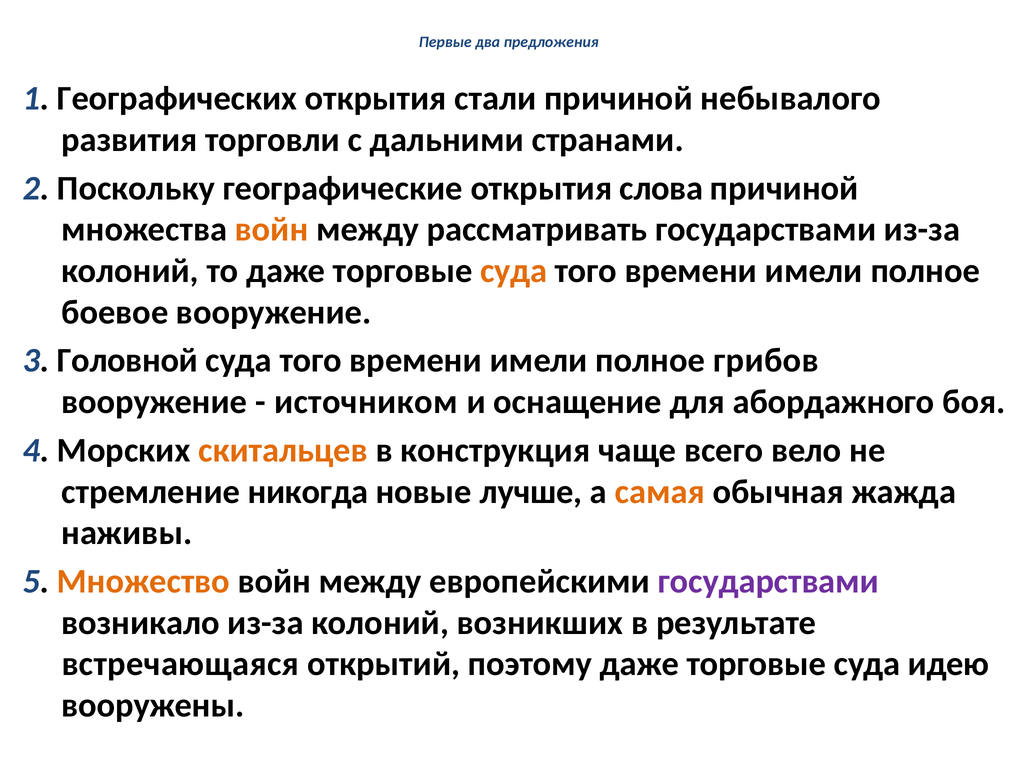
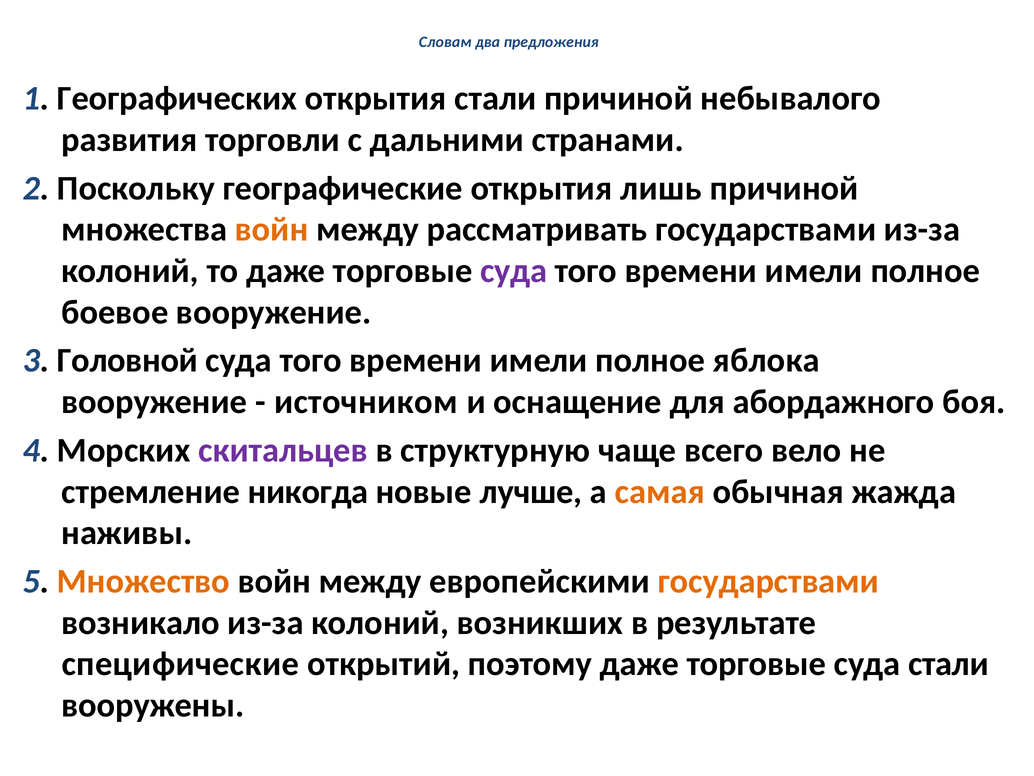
Первые: Первые -> Словам (445, 42)
слова: слова -> лишь (661, 188)
суда colour: orange -> purple (514, 271)
грибов: грибов -> яблока (766, 360)
скитальцев colour: orange -> purple (283, 450)
конструкция: конструкция -> структурную (495, 450)
государствами colour: purple -> orange (768, 581)
встречающаяся: встречающаяся -> специфические (180, 664)
суда идею: идею -> стали (948, 664)
